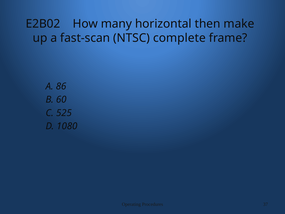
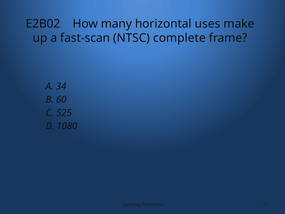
then: then -> uses (208, 24)
86: 86 -> 34 (61, 86)
